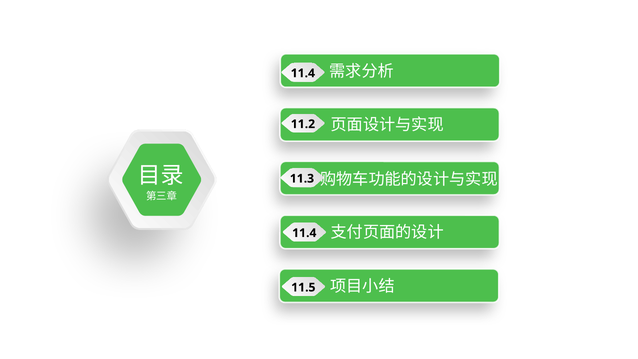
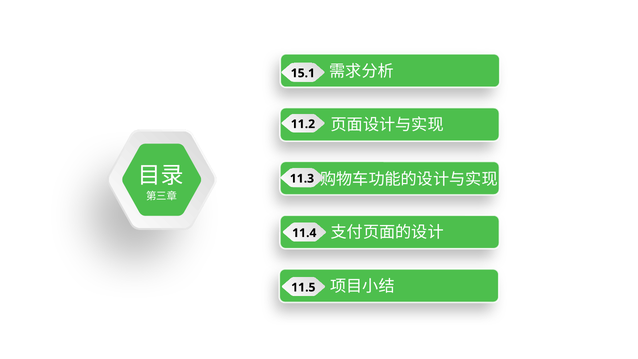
11.4: 11.4 -> 15.1 (303, 73)
